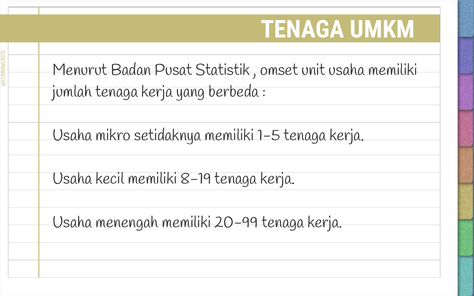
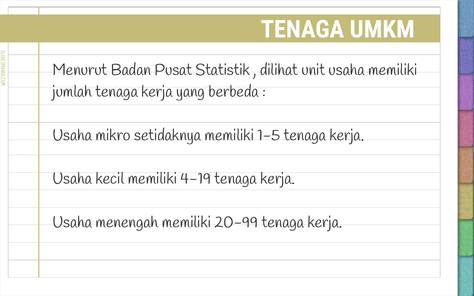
omset: omset -> dilihat (279, 70)
8-19: 8-19 -> 4-19 (196, 179)
